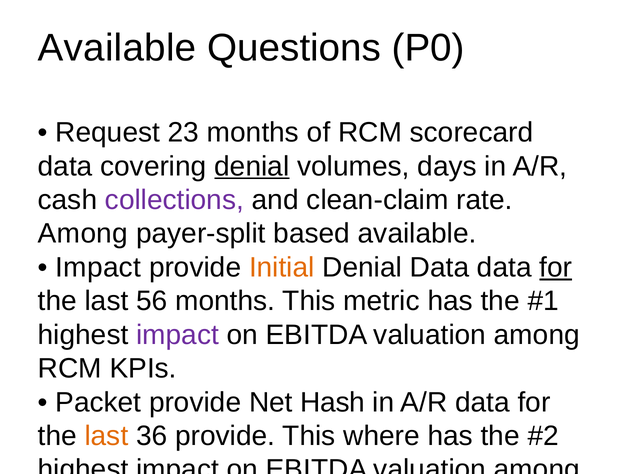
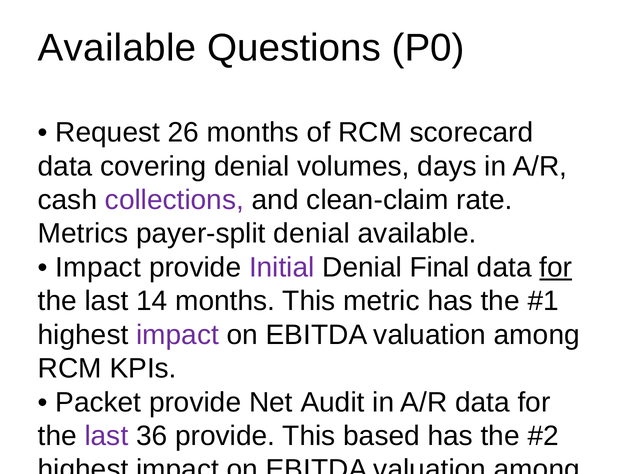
23: 23 -> 26 (183, 133)
denial underline: present -> none (252, 166)
Among: Among -> Metrics (83, 234)
payer-split based: based -> denial (312, 234)
Initial colour: orange -> purple (282, 267)
Denial Data: Data -> Final (440, 267)
56: 56 -> 14 (152, 301)
Hash: Hash -> Audit (333, 402)
last colour: orange -> purple (106, 436)
where: where -> based (382, 436)
